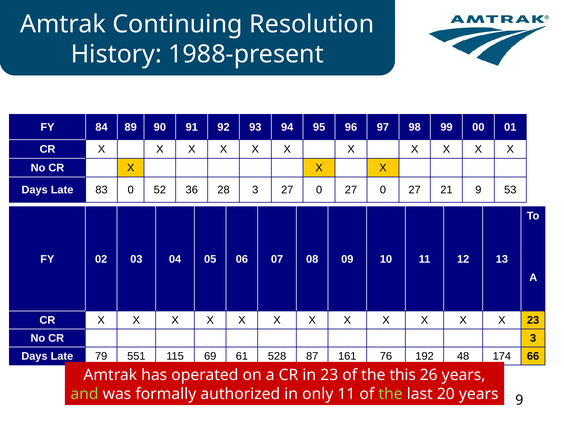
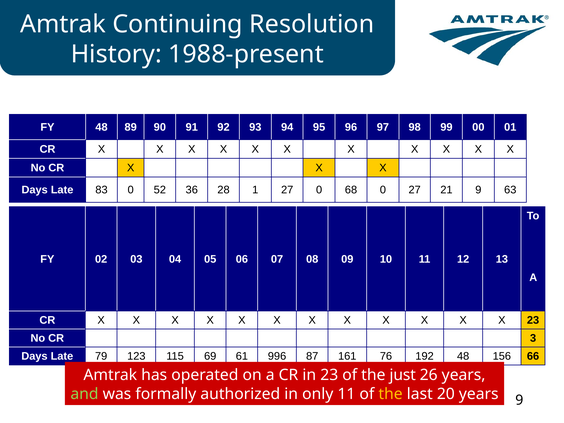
FY 84: 84 -> 48 (102, 127)
28 3: 3 -> 1 (255, 190)
27: 27 -> 68 (351, 190)
53: 53 -> 63 (510, 190)
551: 551 -> 123 (136, 356)
528: 528 -> 996 (277, 356)
174: 174 -> 156 (502, 356)
this: this -> just (403, 375)
the colour: light green -> yellow (391, 394)
